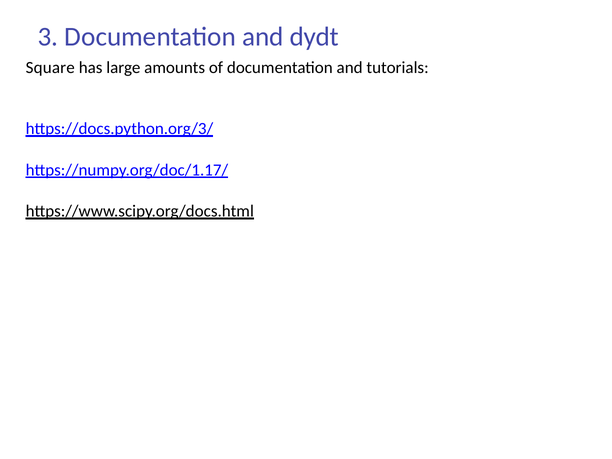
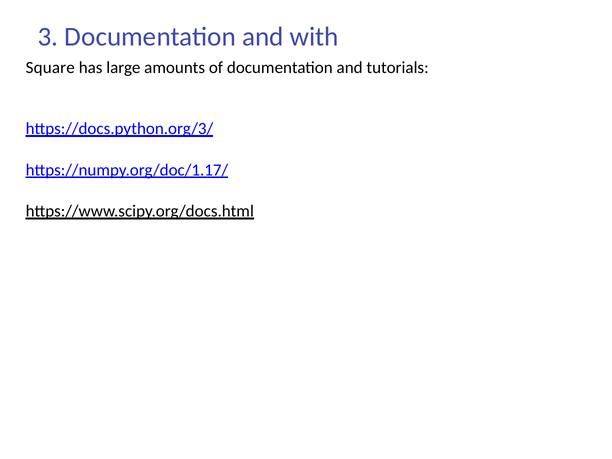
dydt: dydt -> with (314, 37)
